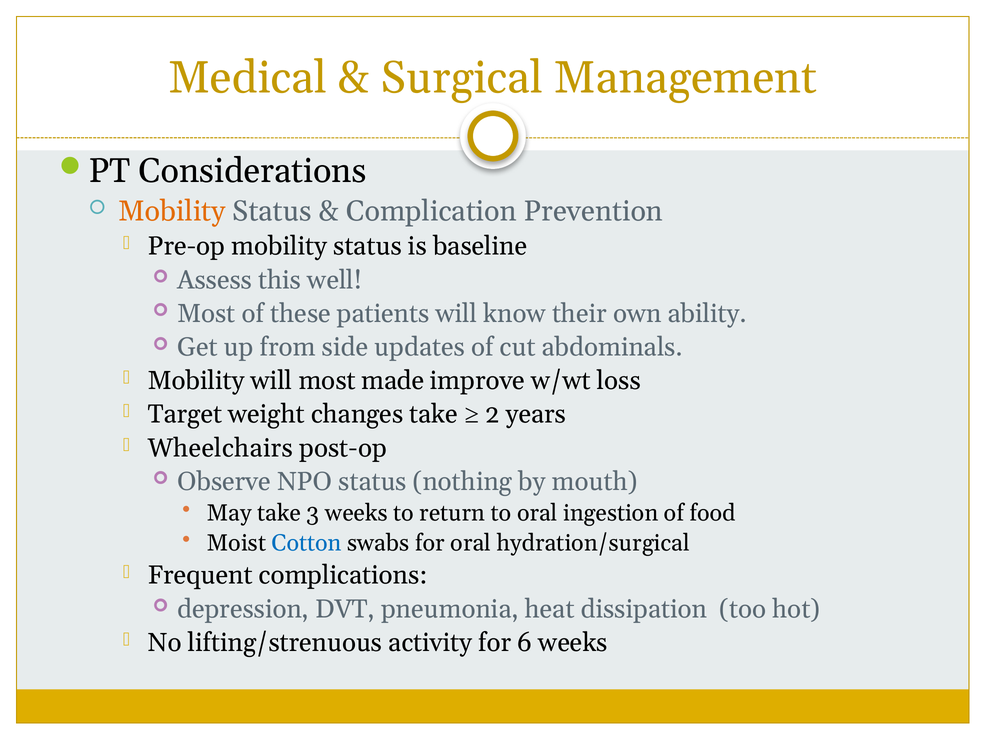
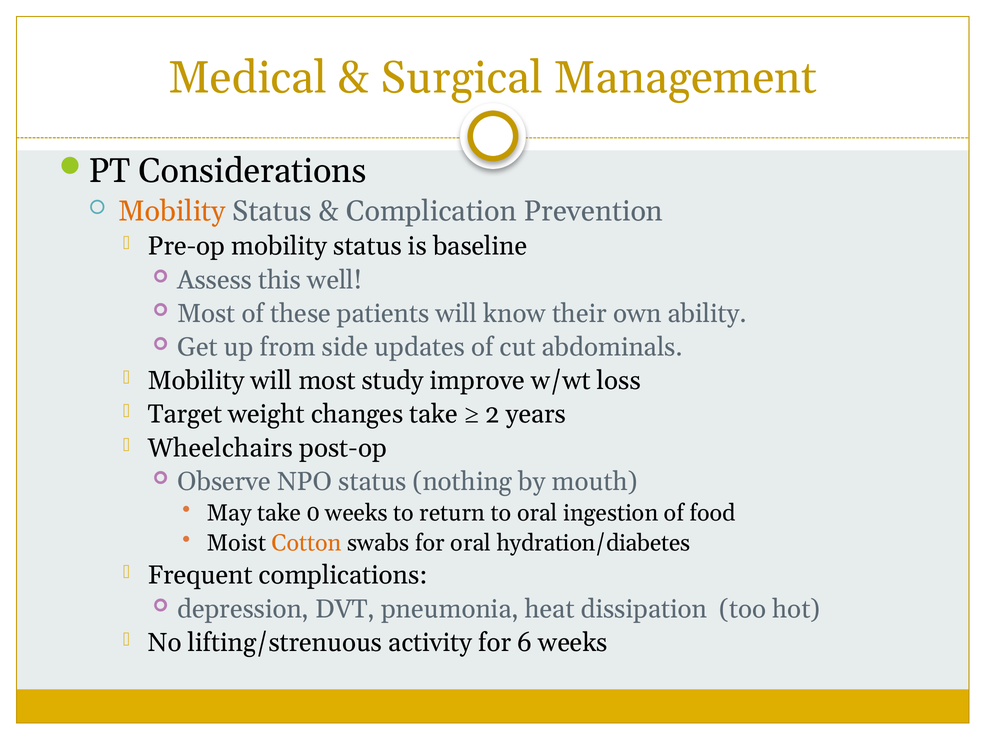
made: made -> study (393, 380)
3: 3 -> 0 (313, 513)
Cotton colour: blue -> orange (307, 543)
hydration/surgical: hydration/surgical -> hydration/diabetes (593, 543)
